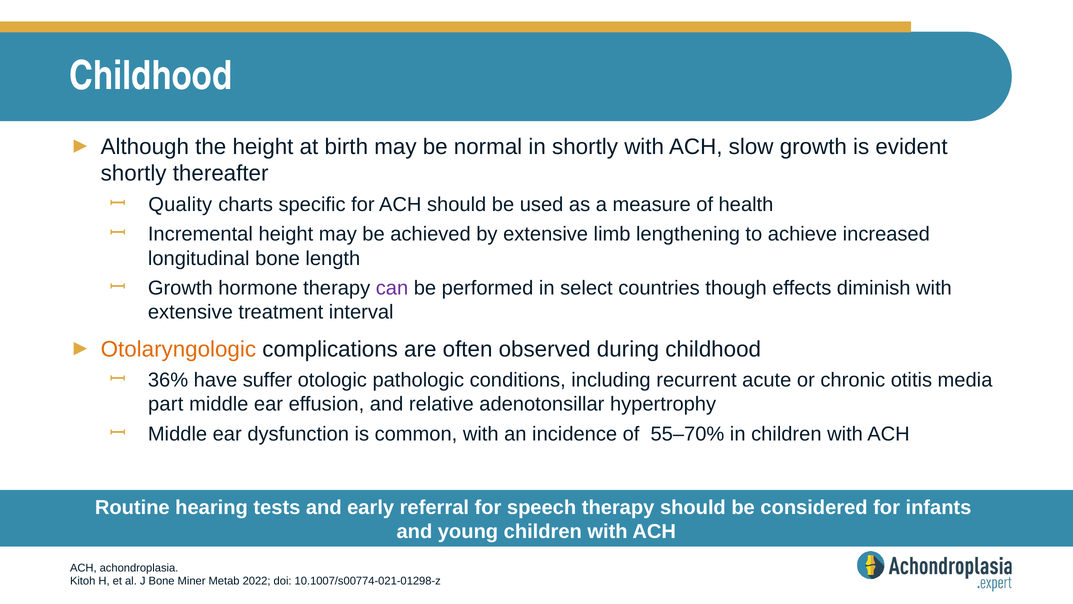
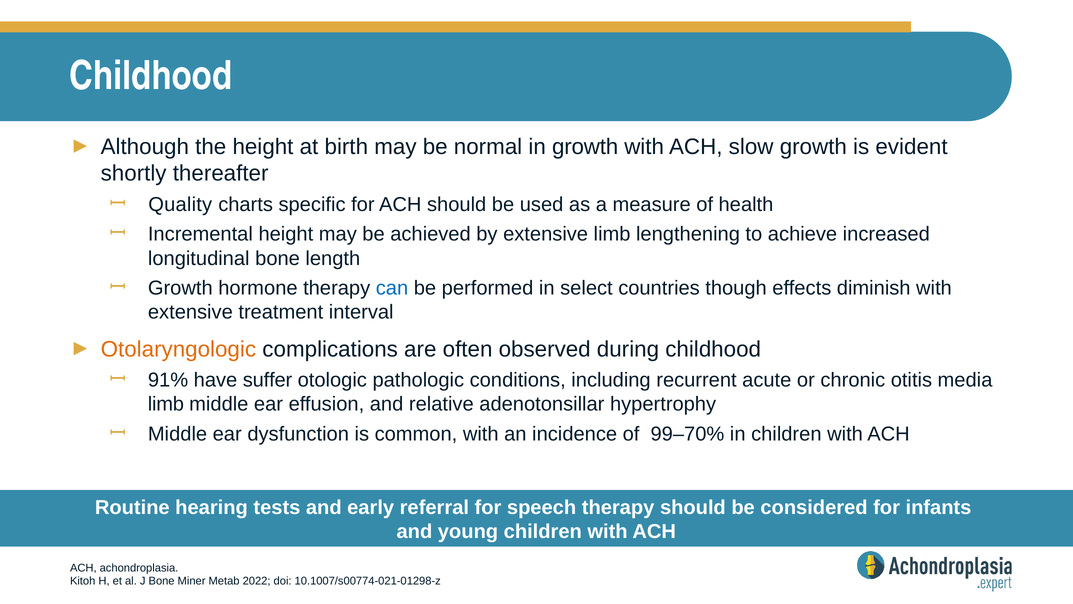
in shortly: shortly -> growth (585, 147)
can colour: purple -> blue (392, 288)
36%: 36% -> 91% (168, 380)
part: part -> limb (166, 404)
55–70%: 55–70% -> 99–70% (687, 434)
